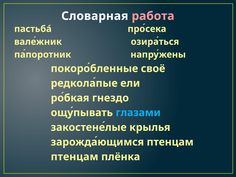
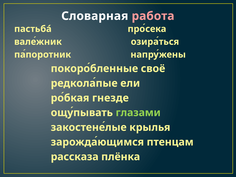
гнездо: гнездо -> гнезде (110, 98)
глазами colour: light blue -> light green (138, 113)
птенцам: птенцам -> рассказа (75, 157)
